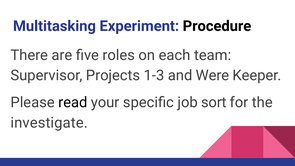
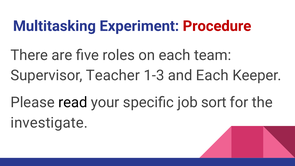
Procedure colour: black -> red (217, 26)
Projects: Projects -> Teacher (113, 76)
and Were: Were -> Each (212, 76)
